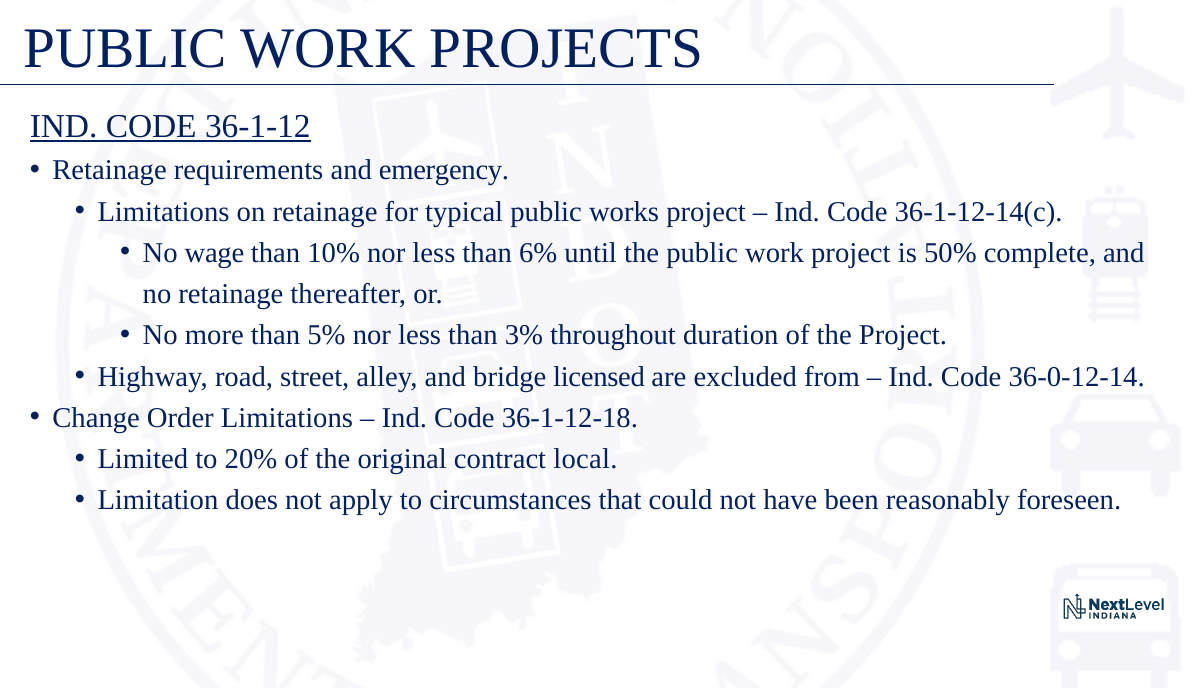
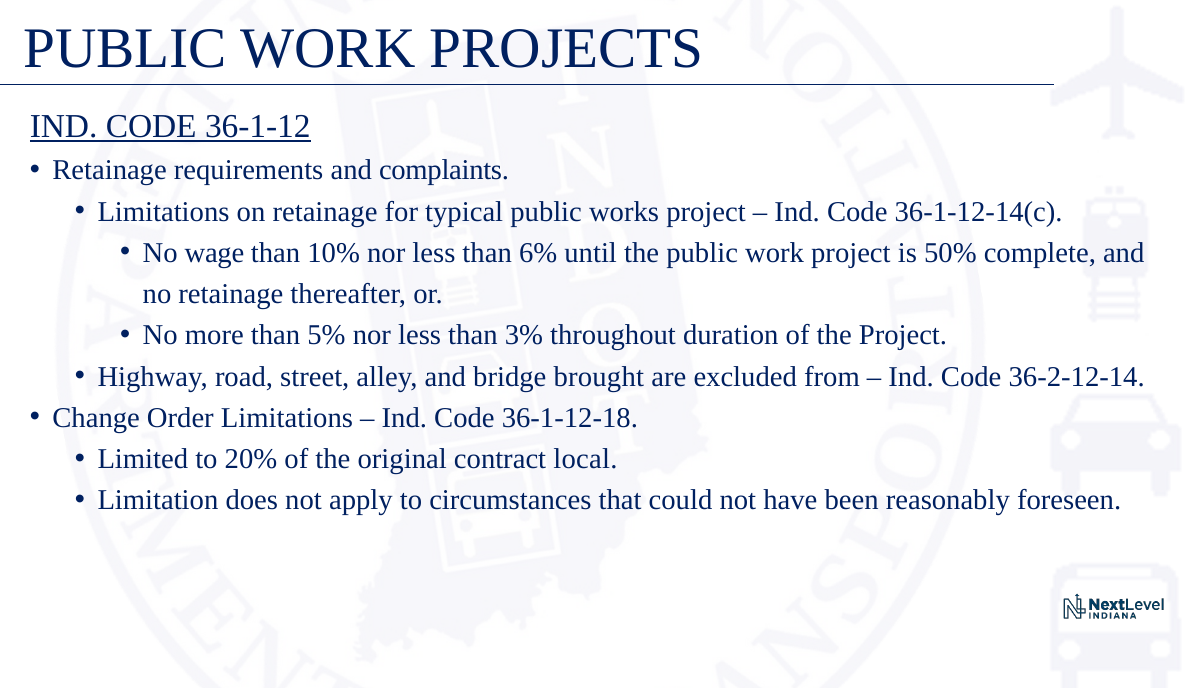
emergency: emergency -> complaints (444, 170)
licensed: licensed -> brought (599, 377)
36-0-12-14: 36-0-12-14 -> 36-2-12-14 (1077, 377)
